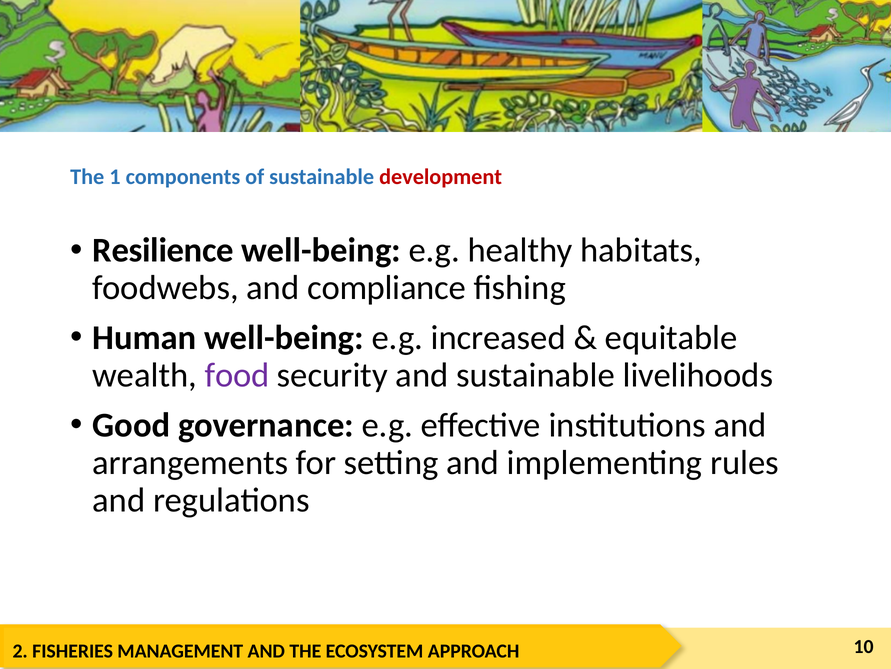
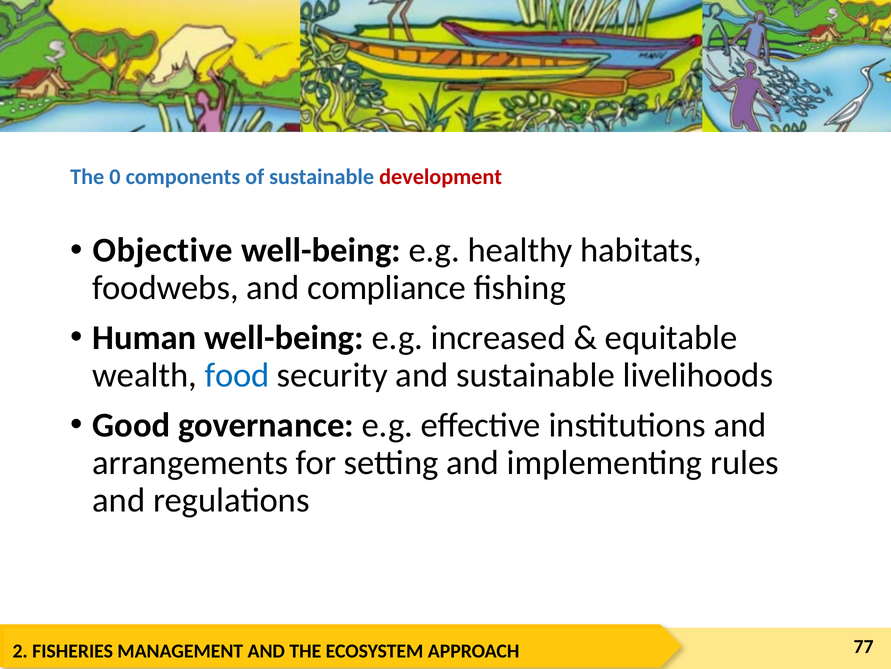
1: 1 -> 0 (115, 177)
Resilience: Resilience -> Objective (163, 250)
food colour: purple -> blue (237, 375)
10: 10 -> 77 (864, 646)
